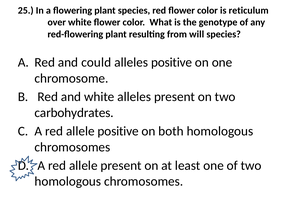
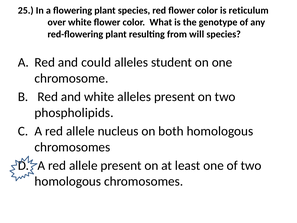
alleles positive: positive -> student (172, 62)
carbohydrates: carbohydrates -> phospholipids (74, 113)
allele positive: positive -> nucleus (118, 131)
